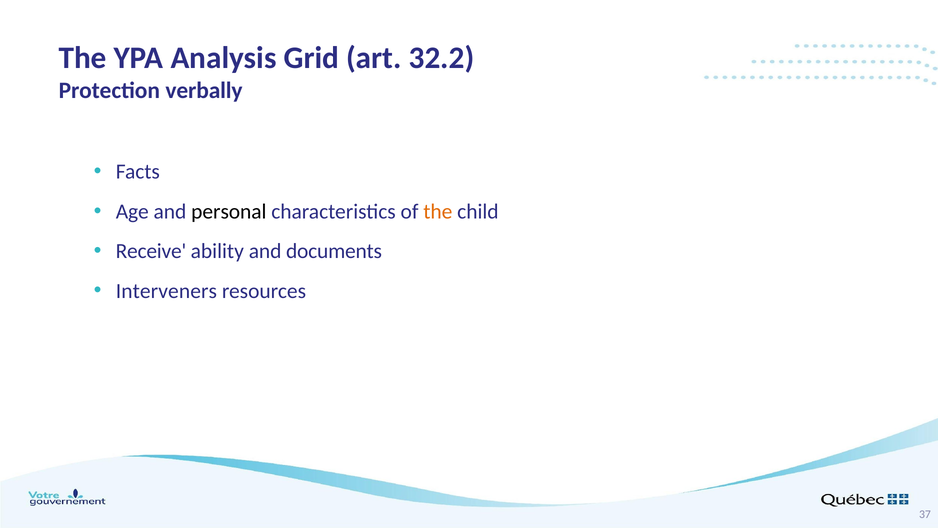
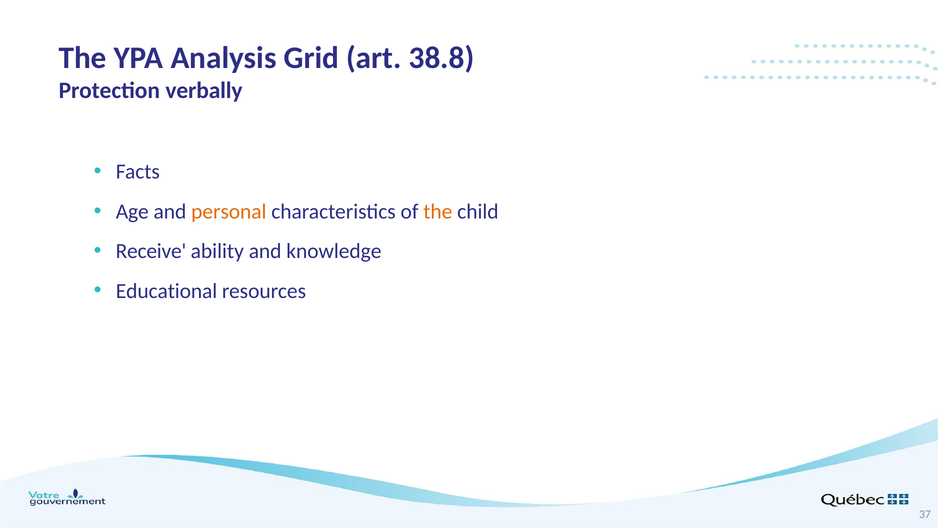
32.2: 32.2 -> 38.8 (441, 58)
personal colour: black -> orange (229, 211)
documents: documents -> knowledge (334, 251)
Interveners: Interveners -> Educational (167, 291)
